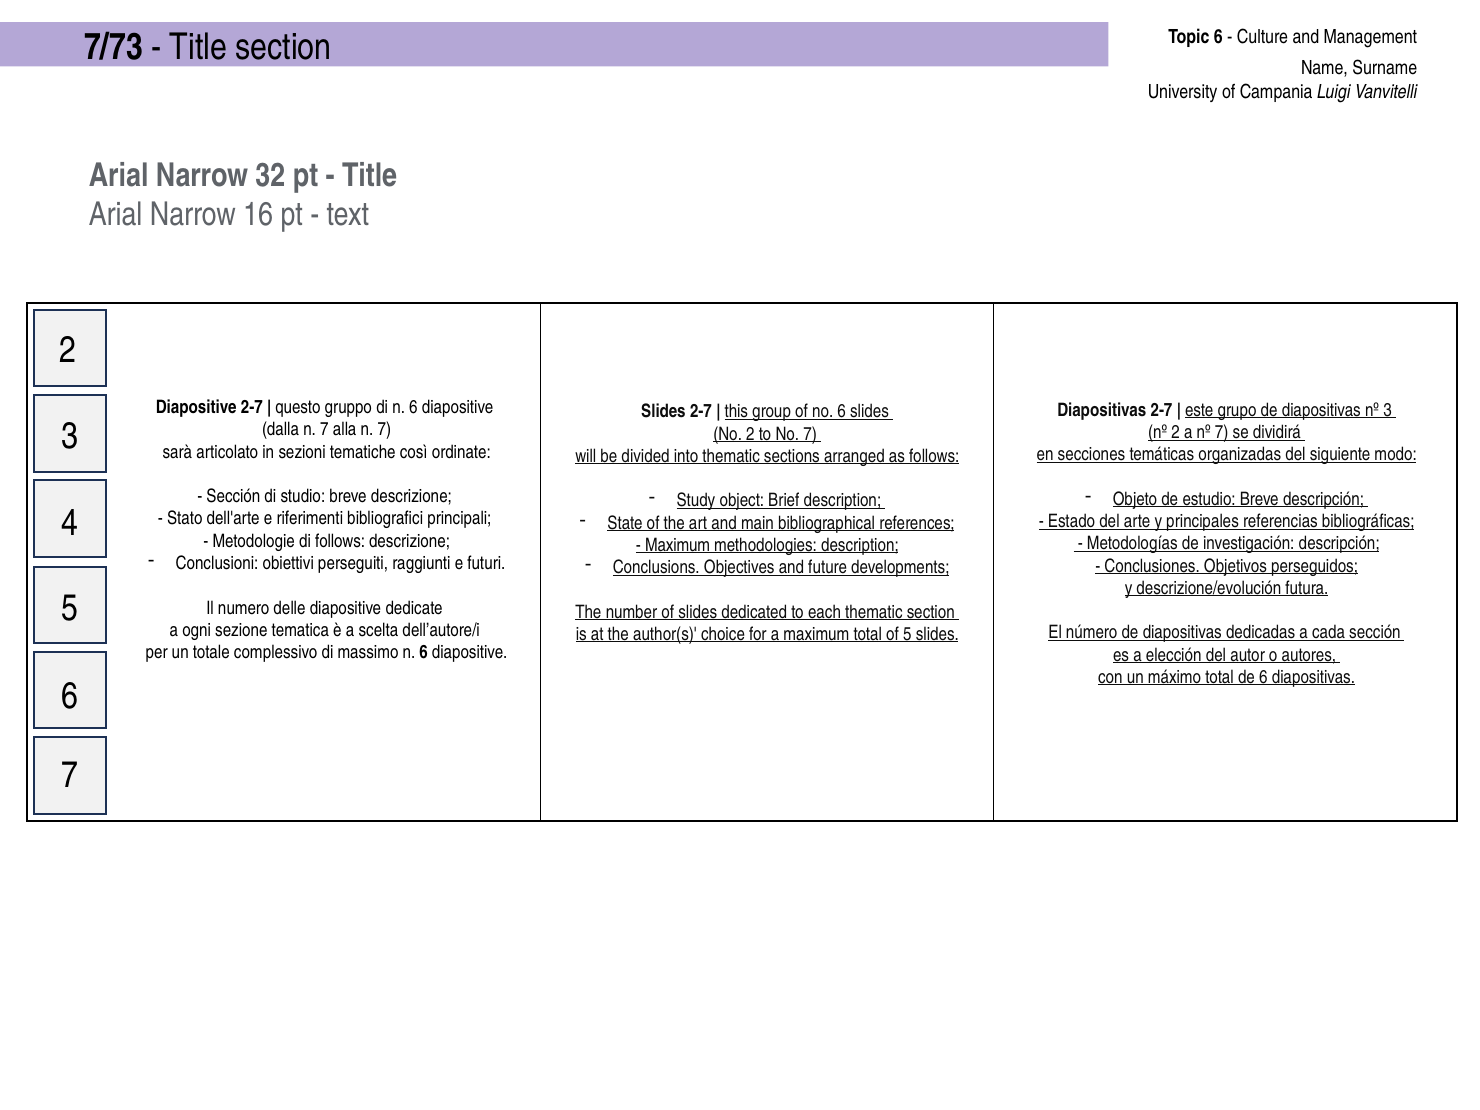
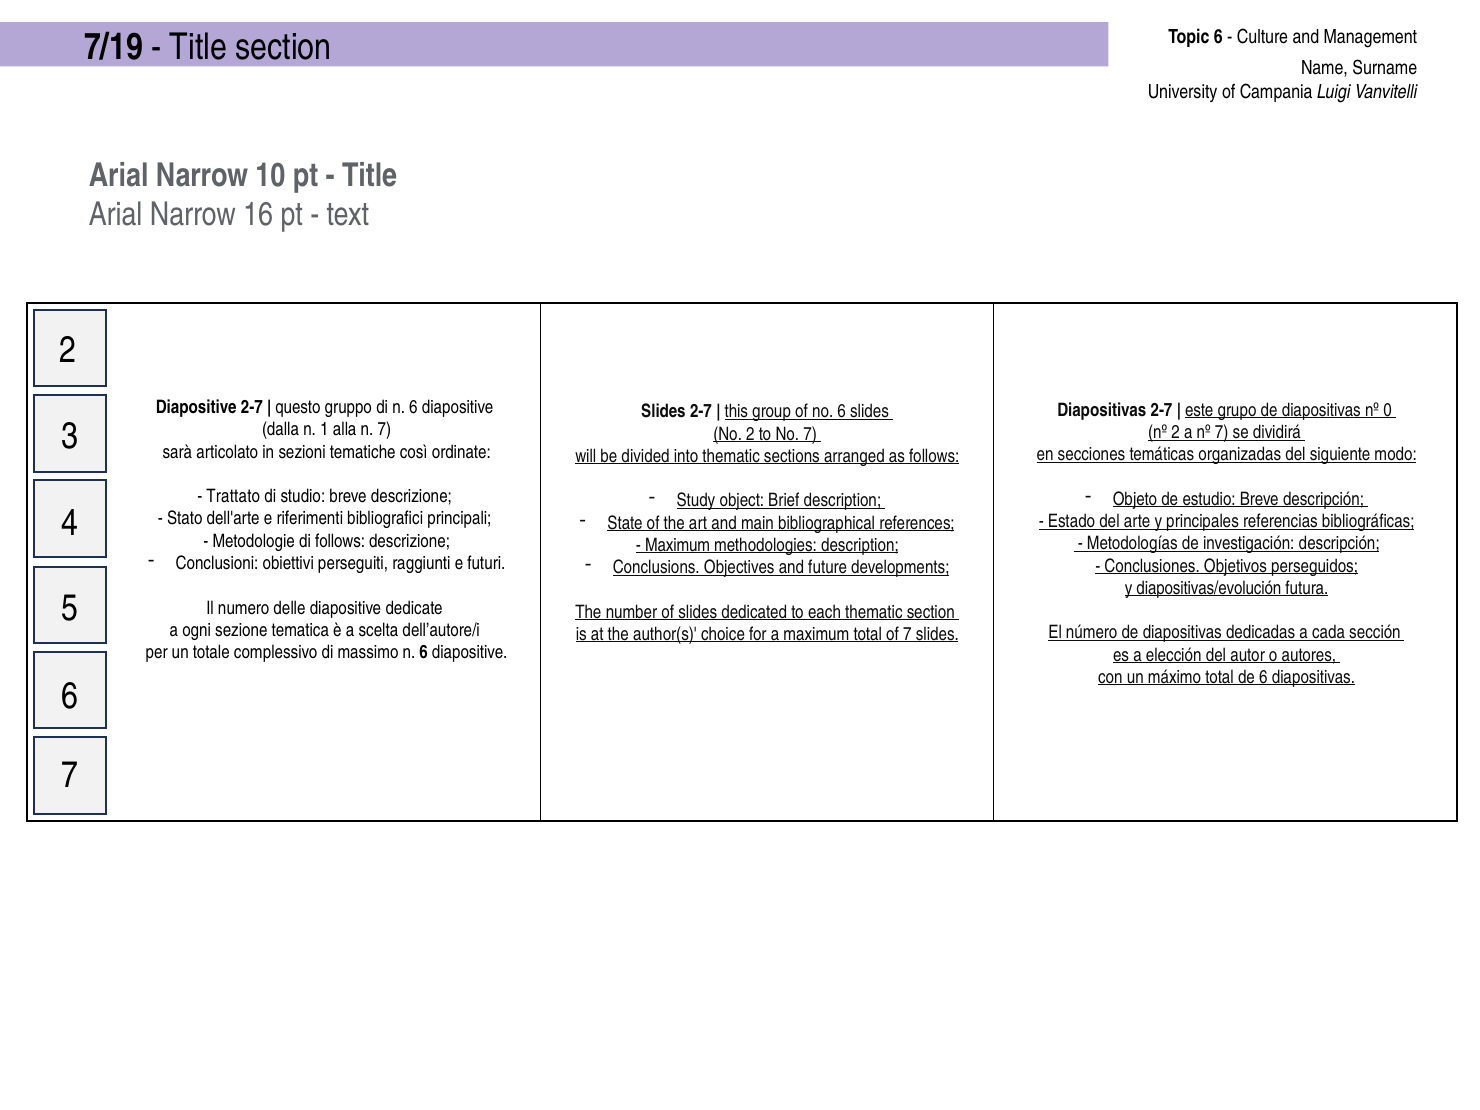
7/73: 7/73 -> 7/19 (114, 47)
32: 32 -> 10 (270, 176)
nº 3: 3 -> 0 (1388, 410)
dalla n 7: 7 -> 1 (324, 430)
Sección: Sección -> Trattato (233, 497)
descrizione/evolución: descrizione/evolución -> diapositivas/evolución (1209, 588)
of 5: 5 -> 7 (907, 634)
